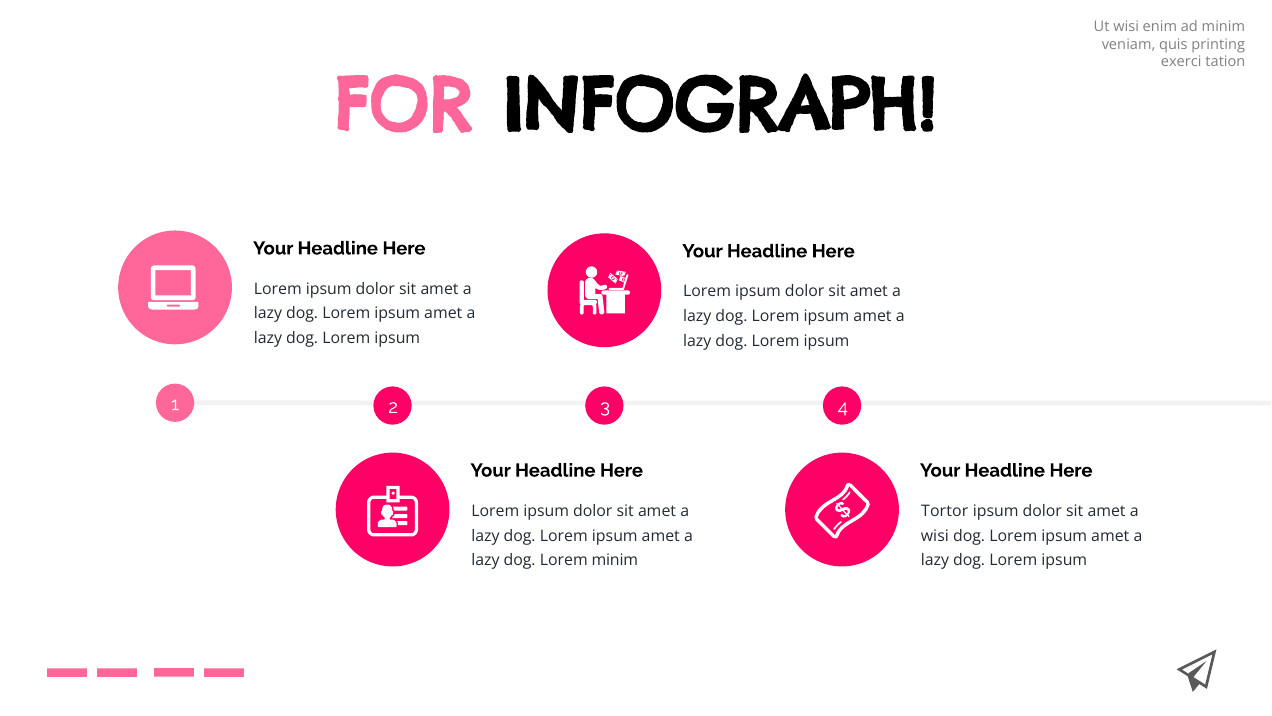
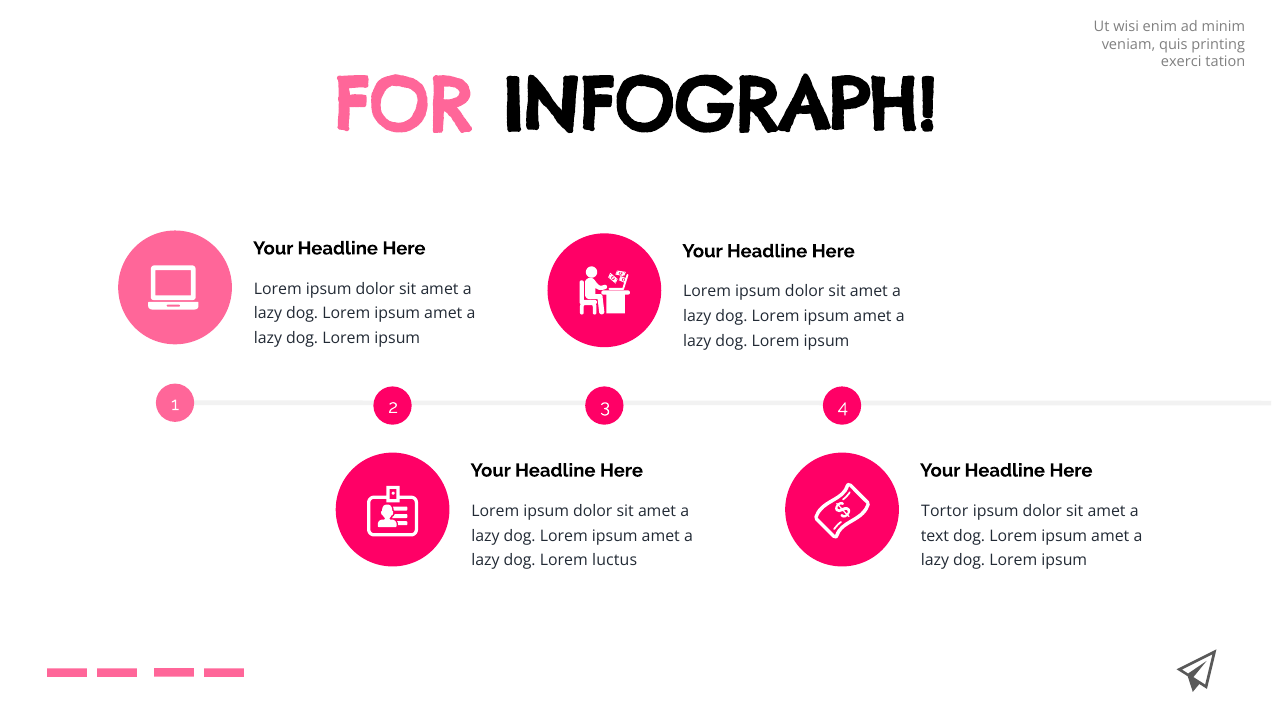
wisi: wisi -> text (935, 535)
Lorem minim: minim -> luctus (615, 560)
